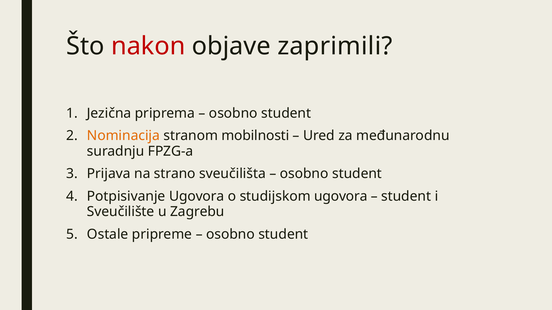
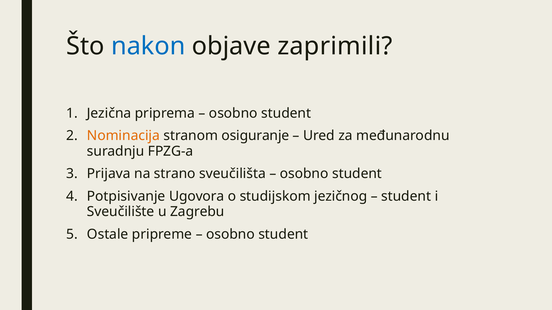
nakon colour: red -> blue (148, 46)
mobilnosti: mobilnosti -> osiguranje (255, 136)
studijskom ugovora: ugovora -> jezičnog (341, 196)
